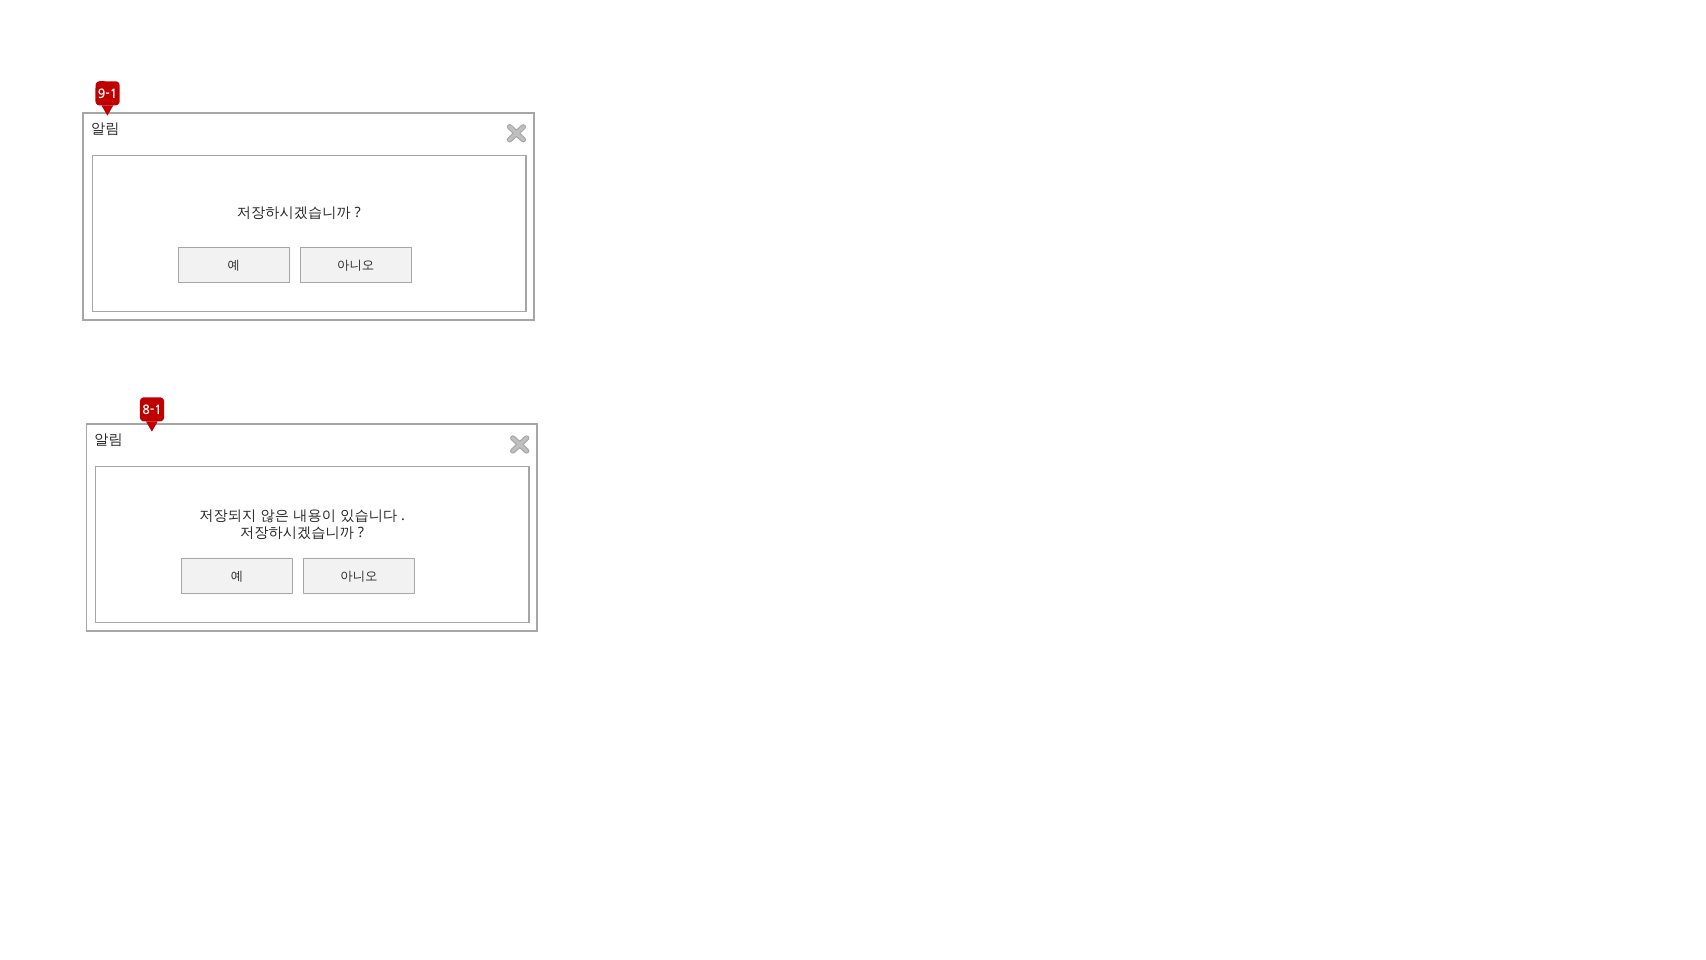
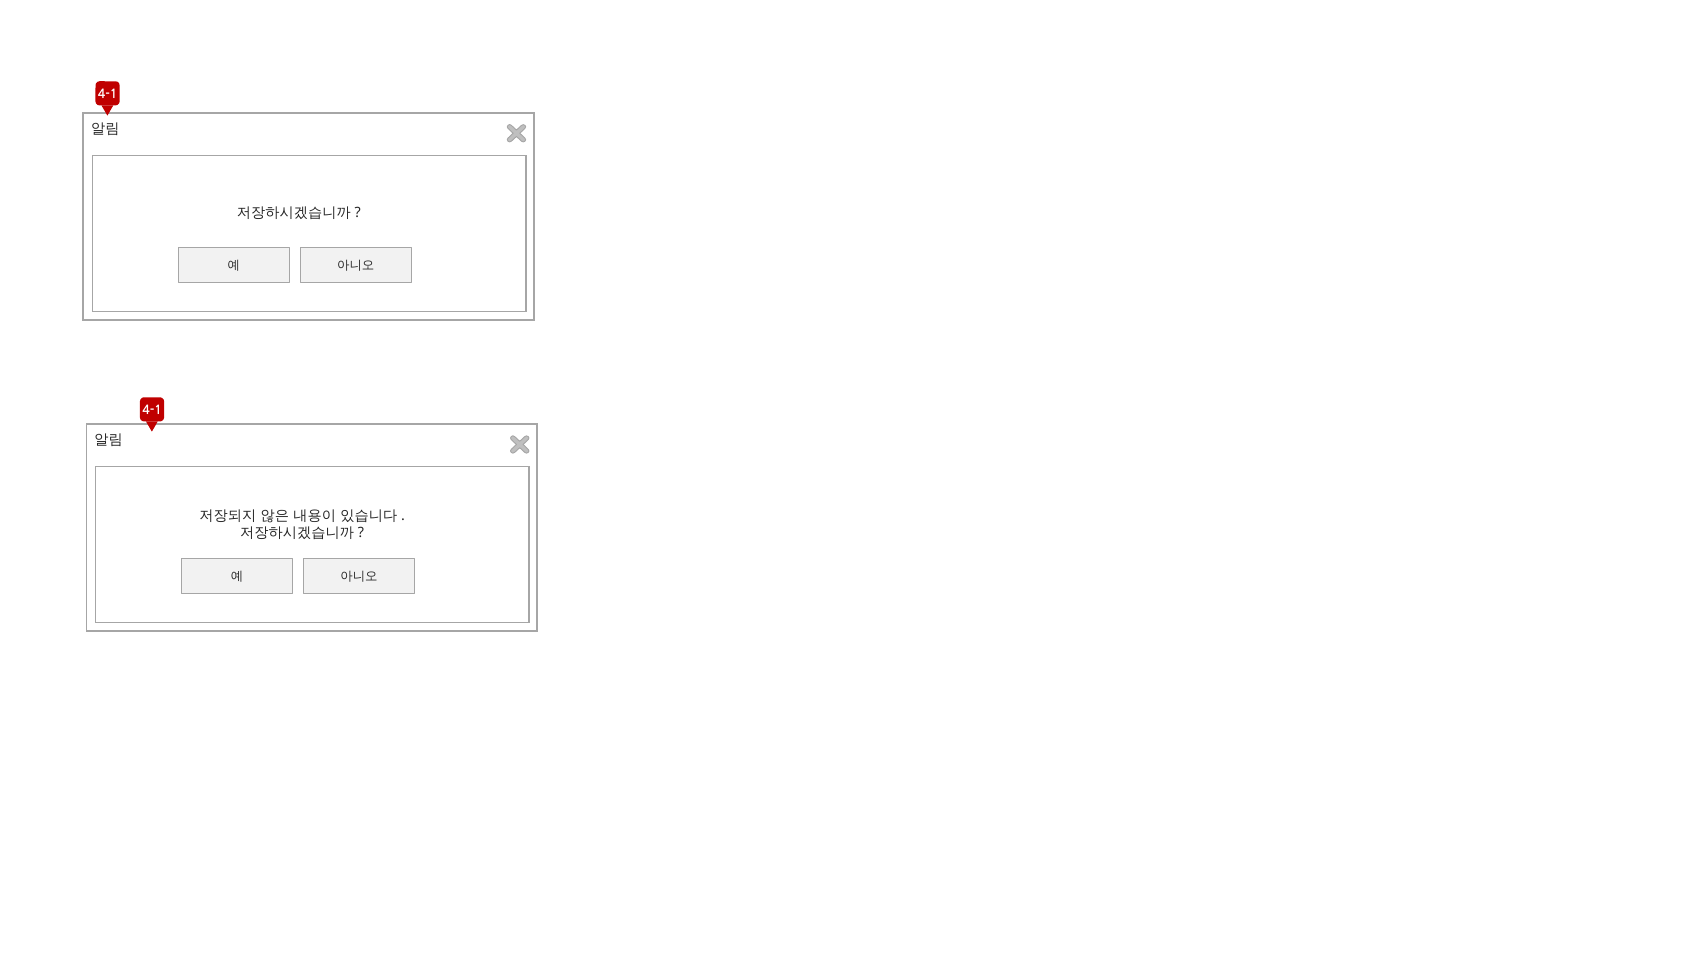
9-1: 9-1 -> 4-1 (108, 94)
8-1: 8-1 -> 4-1 (152, 410)
